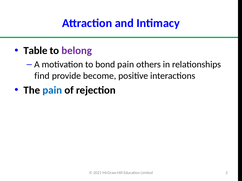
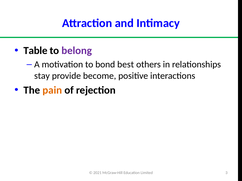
bond pain: pain -> best (126, 65)
find: find -> stay (42, 76)
pain colour: blue -> orange (52, 90)
